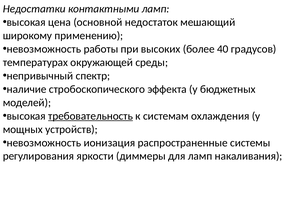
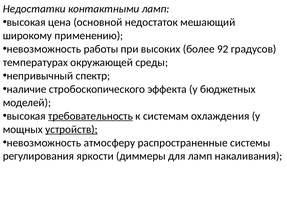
40: 40 -> 92 (223, 49)
устройств underline: none -> present (72, 129)
ионизация: ионизация -> атмосферу (109, 143)
